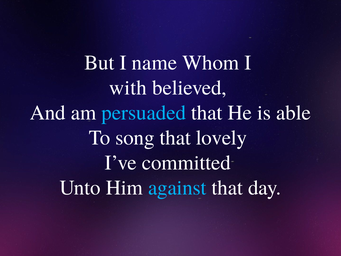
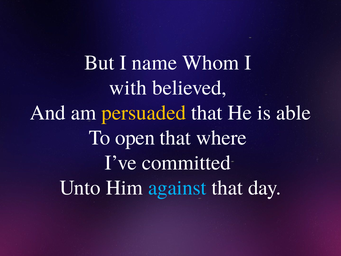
persuaded colour: light blue -> yellow (144, 113)
song: song -> open (135, 138)
lovely: lovely -> where (221, 138)
